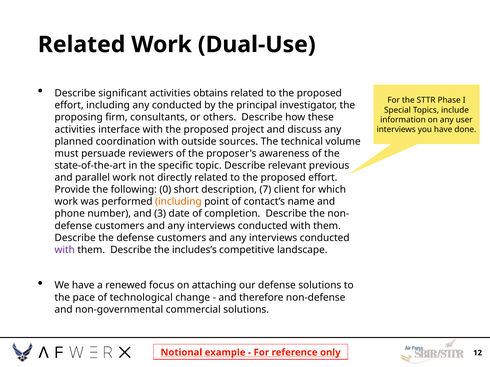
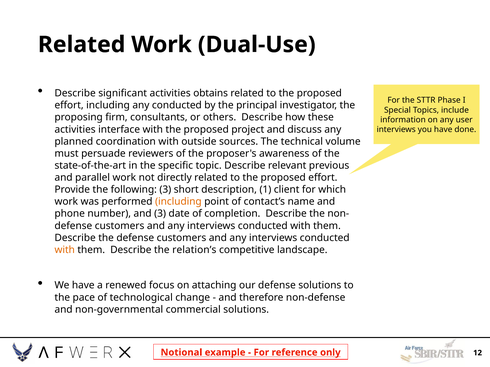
following 0: 0 -> 3 (165, 190)
7: 7 -> 1 (265, 190)
with colour: purple -> orange (65, 250)
includes’s: includes’s -> relation’s (194, 250)
